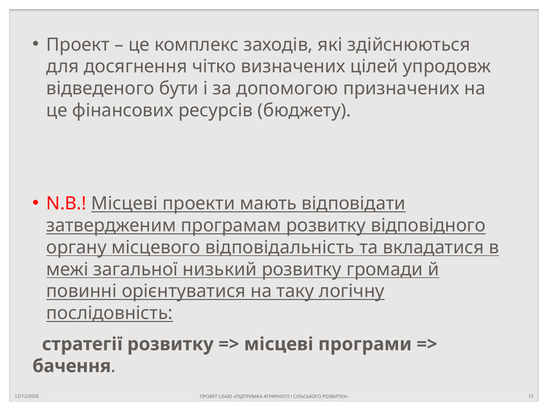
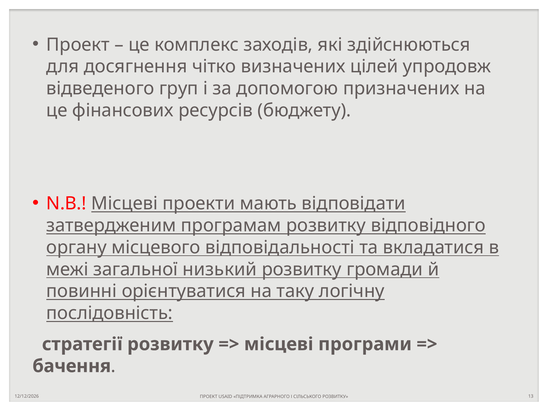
бути: бути -> груп (179, 88)
відповідальність: відповідальність -> відповідальності (280, 247)
